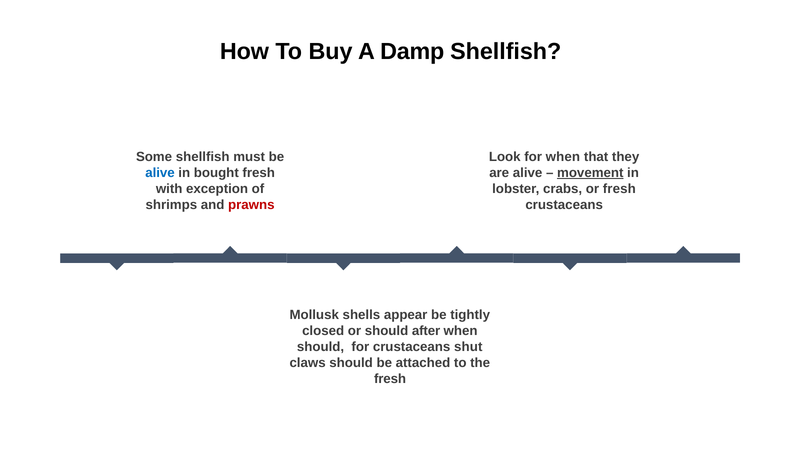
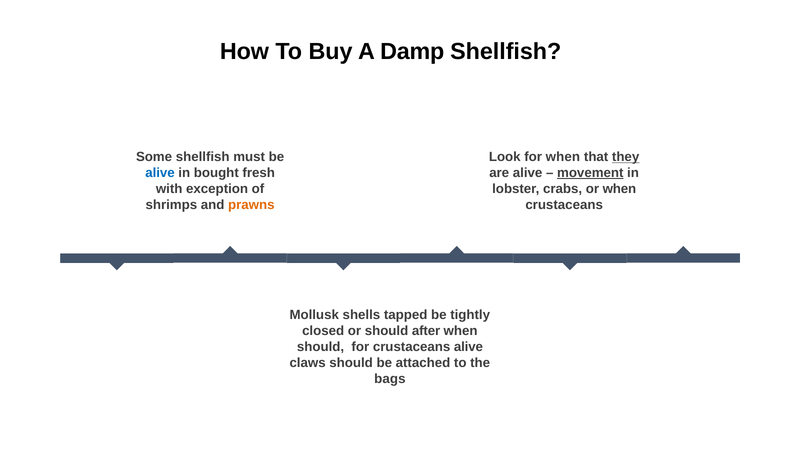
they underline: none -> present (626, 157)
or fresh: fresh -> when (619, 189)
prawns colour: red -> orange (251, 205)
appear: appear -> tapped (406, 315)
crustaceans shut: shut -> alive (468, 347)
fresh: fresh -> bags (390, 379)
